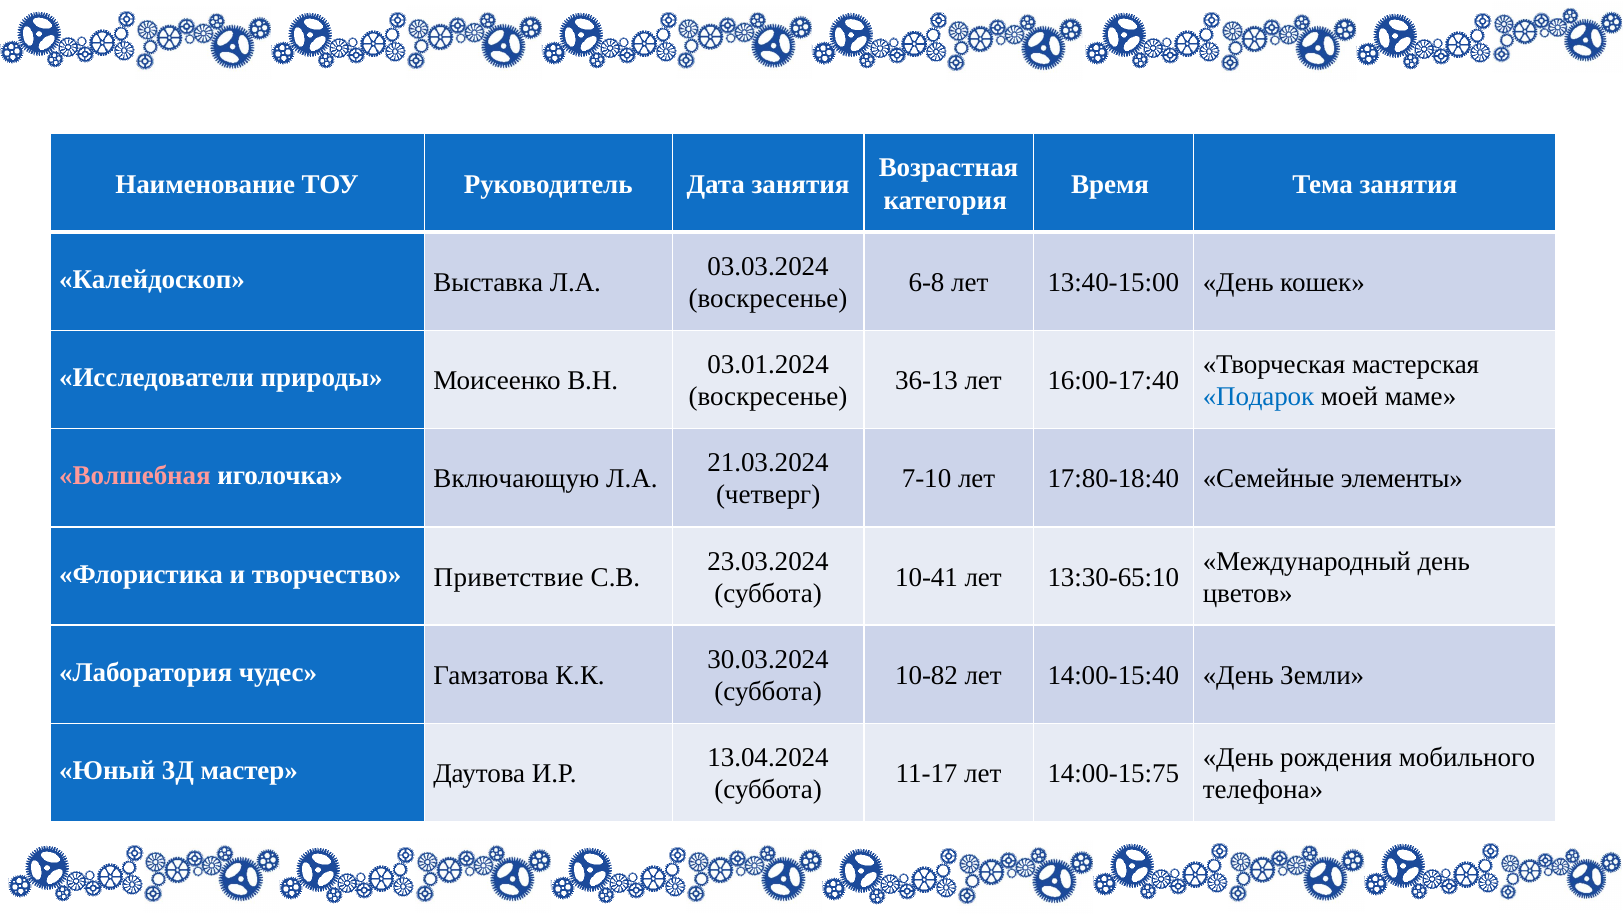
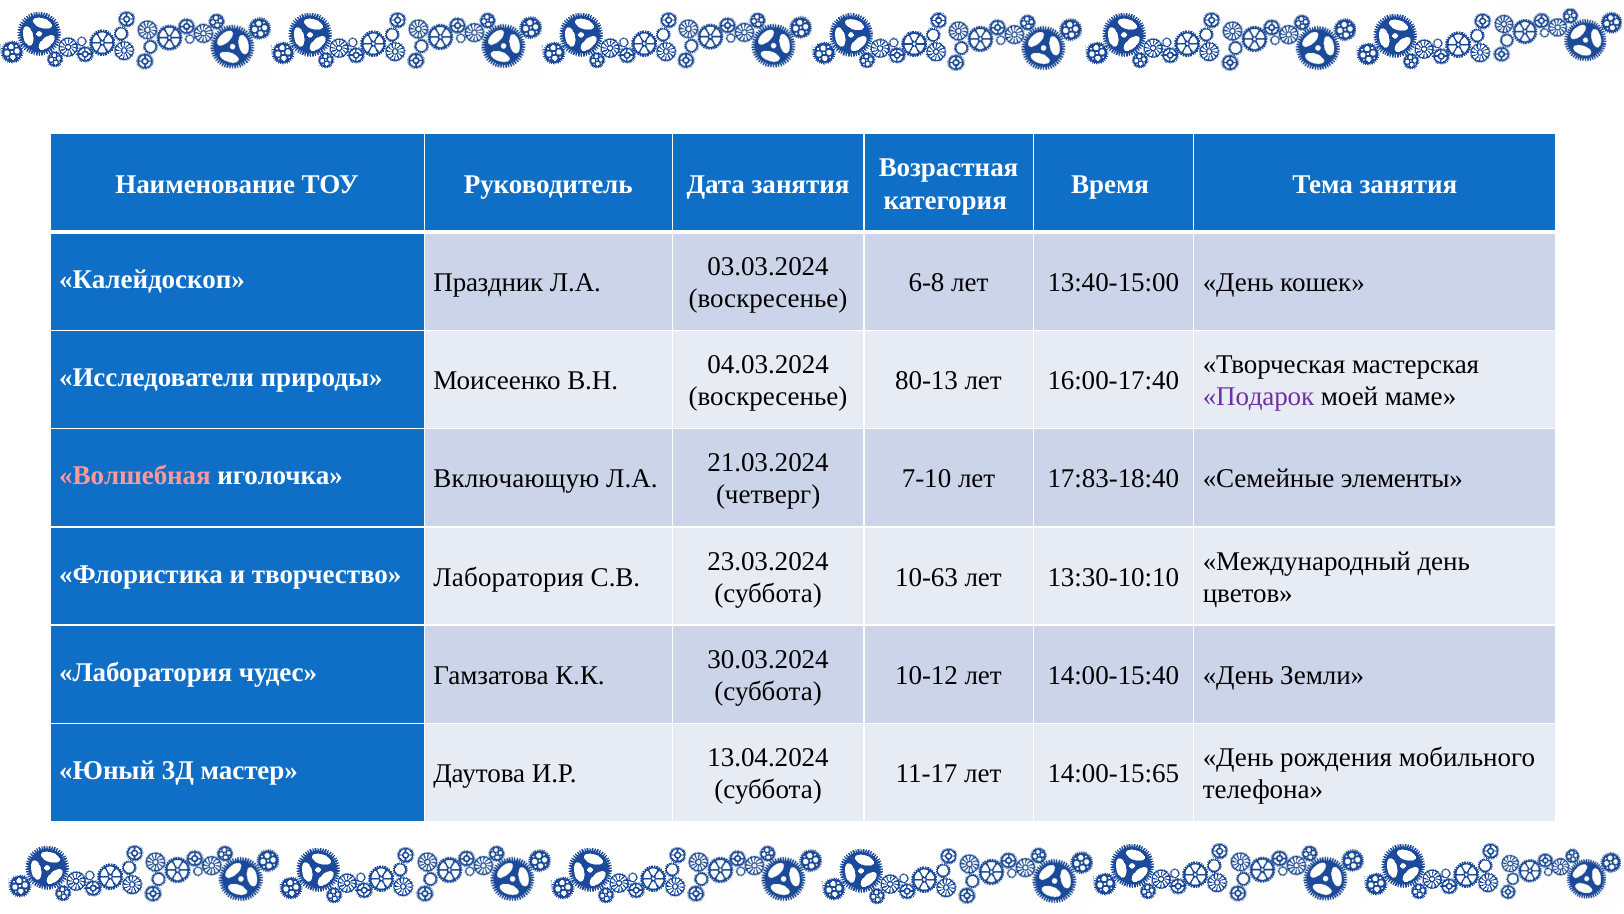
Выставка: Выставка -> Праздник (488, 282)
03.01.2024: 03.01.2024 -> 04.03.2024 (768, 364)
36-13: 36-13 -> 80-13 (927, 380)
Подарок colour: blue -> purple (1258, 397)
17:80-18:40: 17:80-18:40 -> 17:83-18:40 (1113, 479)
творчество Приветствие: Приветствие -> Лаборатория (509, 577)
10-41: 10-41 -> 10-63 (927, 577)
13:30-65:10: 13:30-65:10 -> 13:30-10:10 (1113, 577)
10-82: 10-82 -> 10-12 (927, 675)
14:00-15:75: 14:00-15:75 -> 14:00-15:65 (1113, 773)
